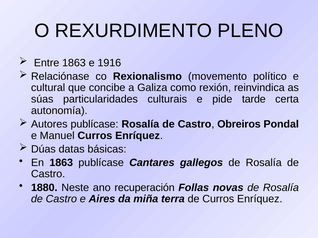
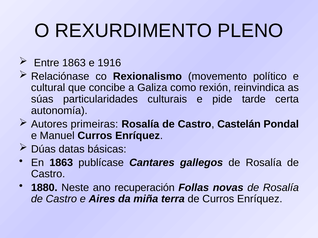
Autores publícase: publícase -> primeiras (94, 124)
Obreiros: Obreiros -> Castelán (239, 124)
